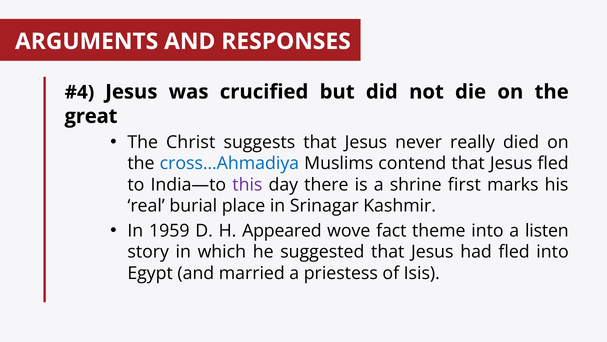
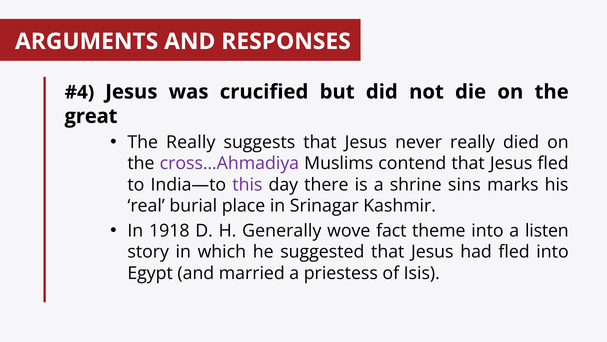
The Christ: Christ -> Really (191, 142)
cross…Ahmadiya colour: blue -> purple (229, 164)
first: first -> sins (464, 185)
1959: 1959 -> 1918 (169, 231)
Appeared: Appeared -> Generally (282, 231)
